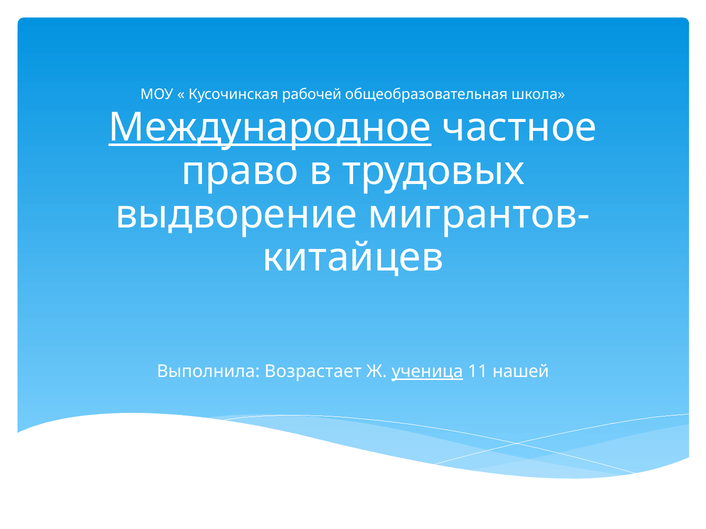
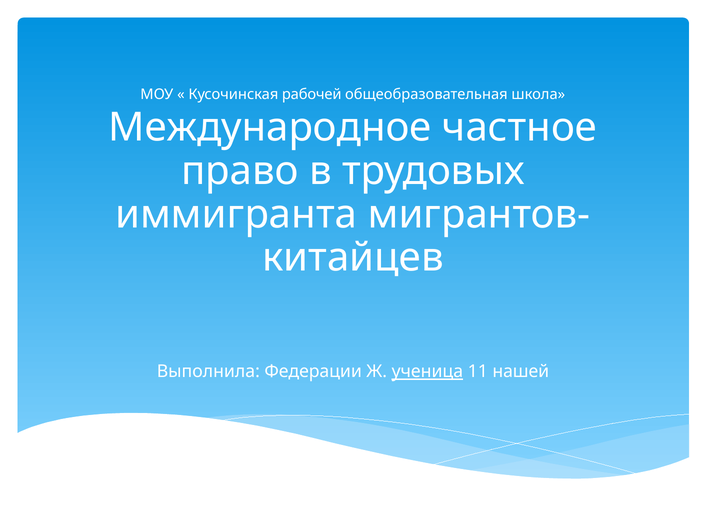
Международное underline: present -> none (270, 128)
выдворение: выдворение -> иммигранта (236, 215)
Возрастает: Возрастает -> Федерации (313, 372)
